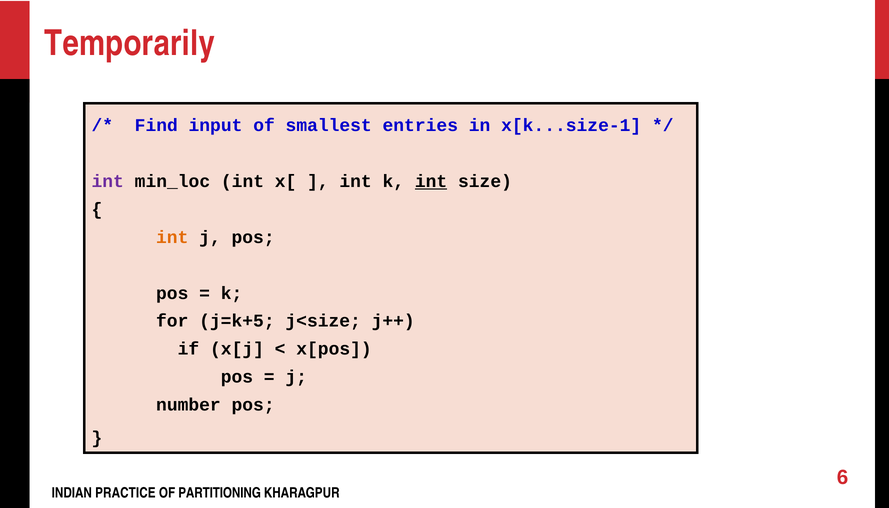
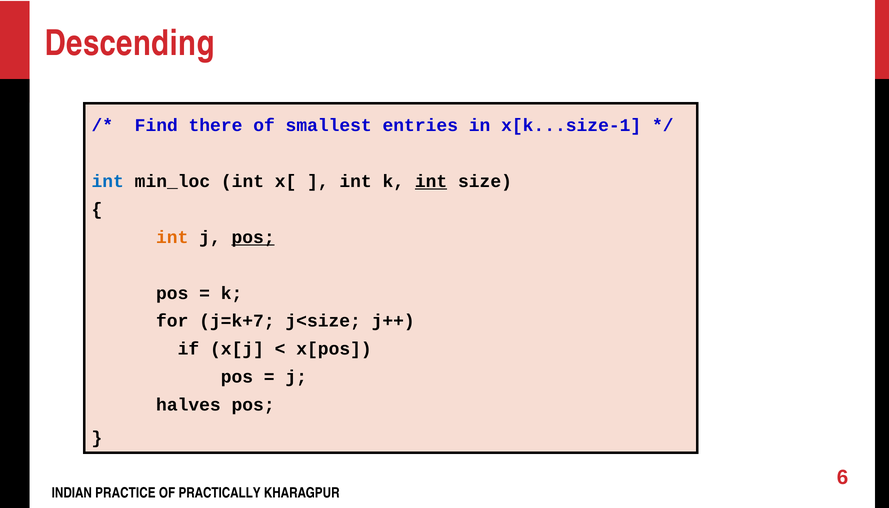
Temporarily: Temporarily -> Descending (130, 43)
input: input -> there (215, 125)
int colour: purple -> blue (108, 181)
pos underline: none -> present (253, 237)
j=k+5: j=k+5 -> j=k+7 (237, 321)
number: number -> halves (188, 405)
PARTITIONING: PARTITIONING -> PRACTICALLY (220, 493)
